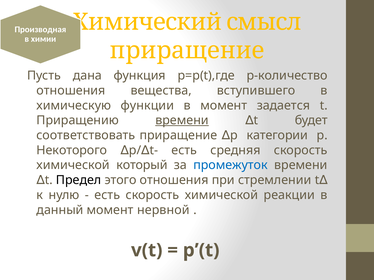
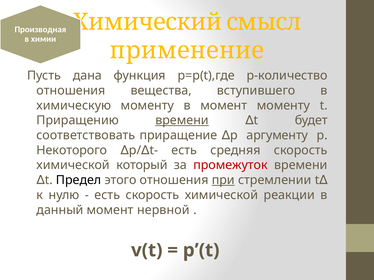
приращение: приращение -> применение (187, 51)
химическую функции: функции -> моменту (147, 106)
момент задается: задается -> моменту (283, 106)
категории: категории -> аргументу (277, 136)
промежуток colour: blue -> red (231, 165)
при underline: none -> present (223, 180)
